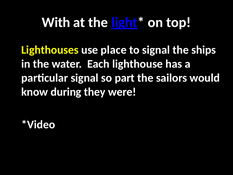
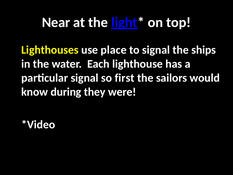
With: With -> Near (56, 22)
part: part -> first (125, 78)
